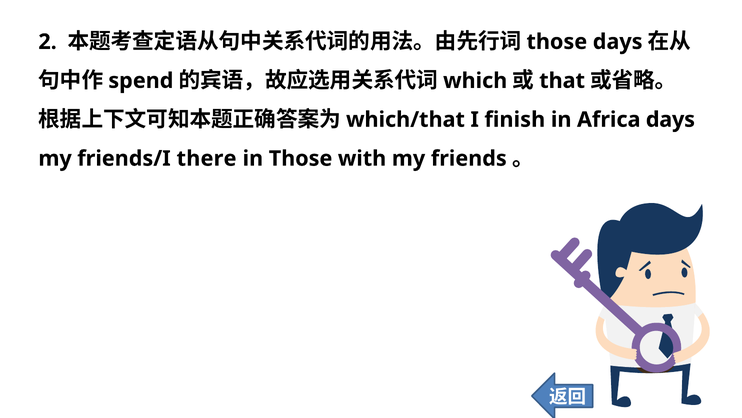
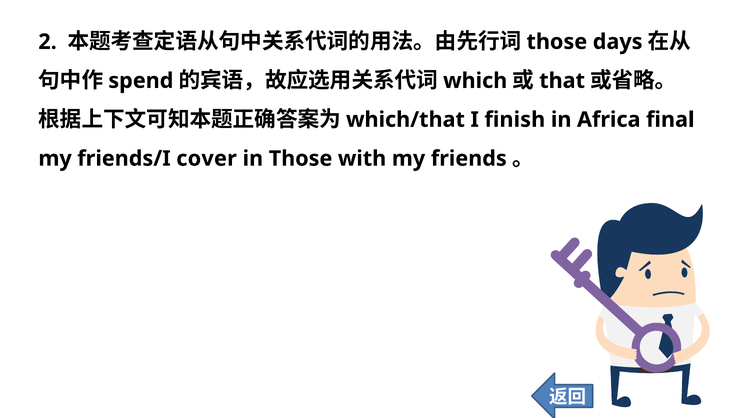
Africa days: days -> final (670, 119)
there: there -> cover (207, 158)
